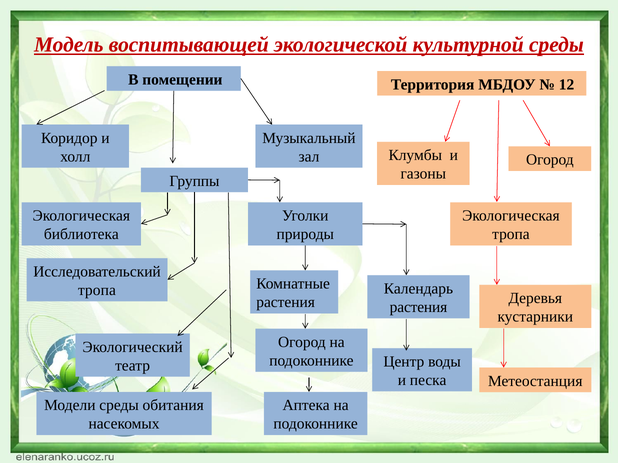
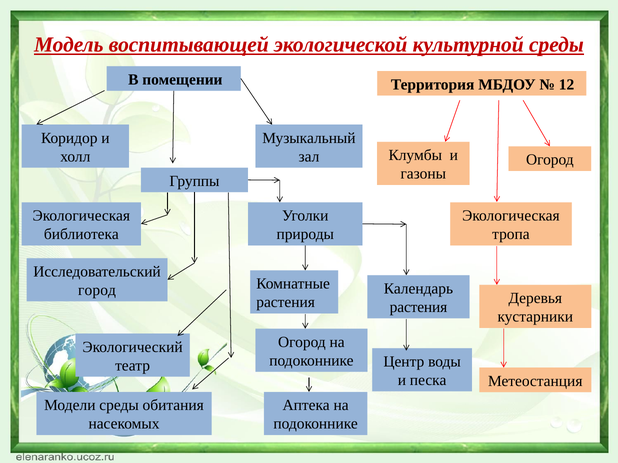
тропа: тропа -> город (97, 290)
